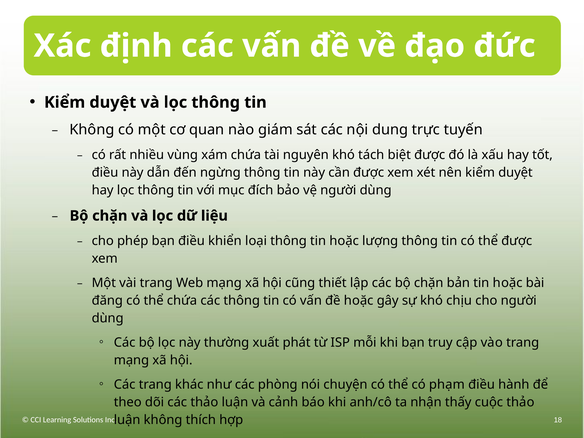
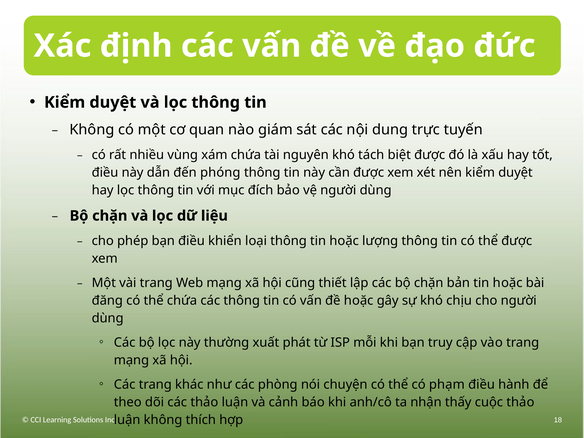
ngừng: ngừng -> phóng (220, 172)
